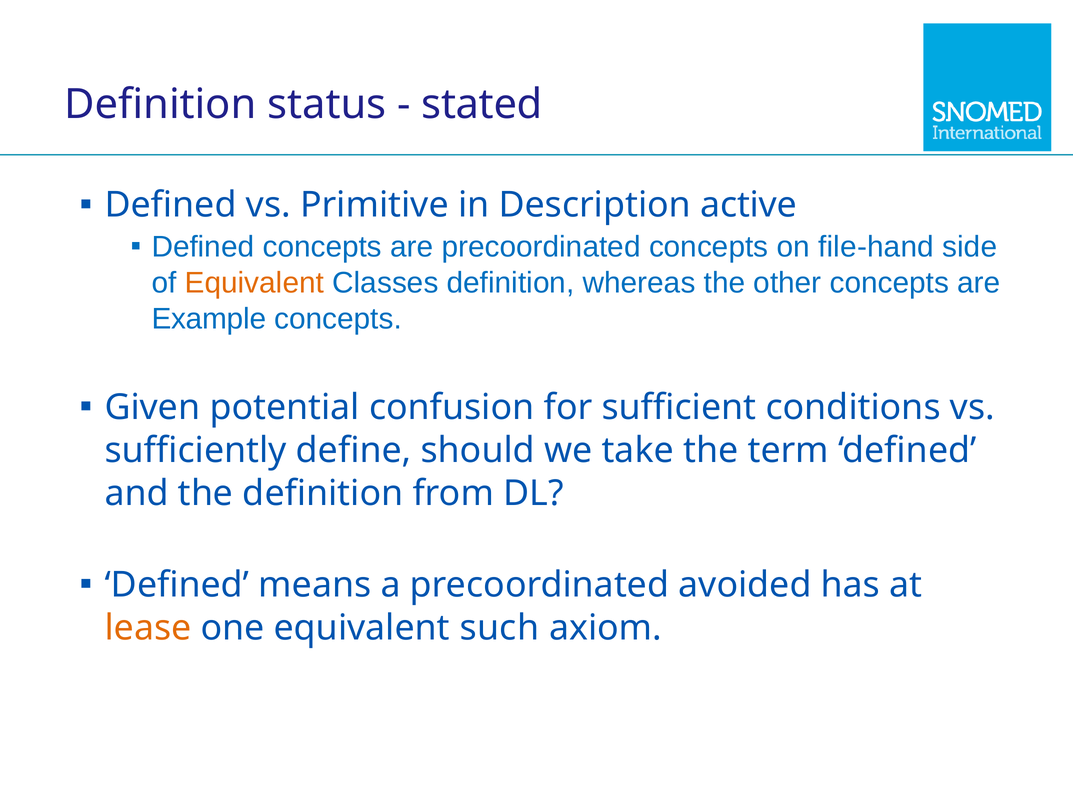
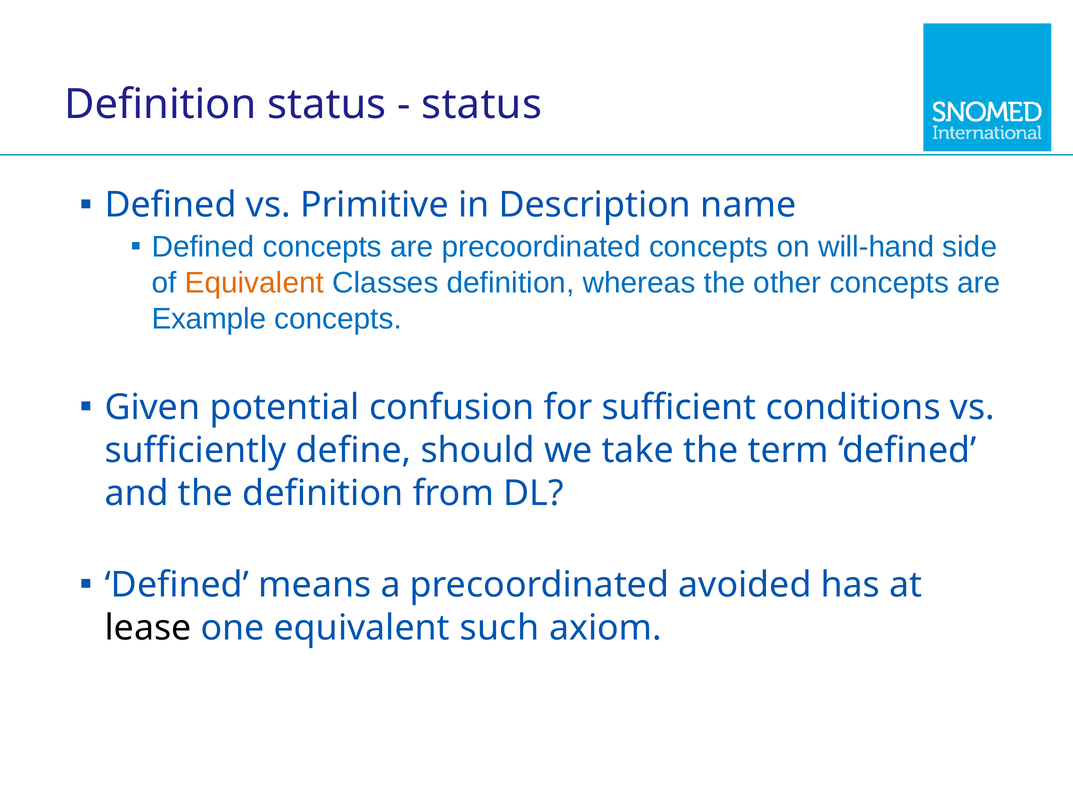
stated: stated -> status (482, 104)
active: active -> name (748, 205)
file-hand: file-hand -> will-hand (876, 247)
lease colour: orange -> black (148, 628)
